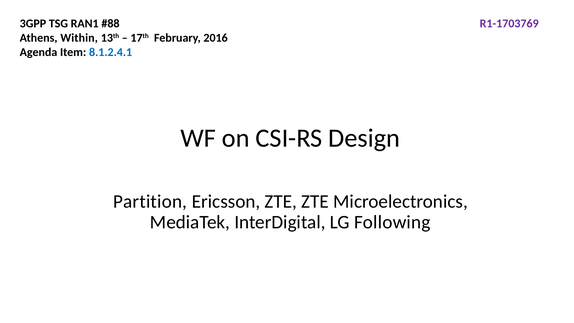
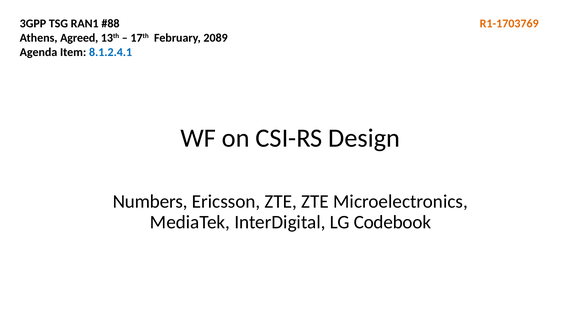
R1-1703769 colour: purple -> orange (509, 24)
Within: Within -> Agreed (79, 38)
2016: 2016 -> 2089 (216, 38)
Partition: Partition -> Numbers (150, 201)
Following: Following -> Codebook (392, 222)
